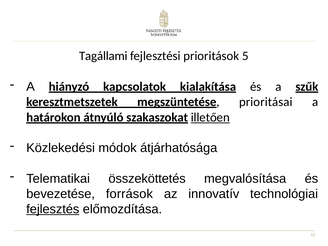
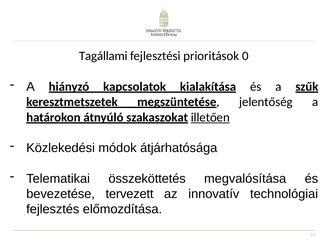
5: 5 -> 0 (245, 56)
prioritásai: prioritásai -> jelentőség (266, 102)
források: források -> tervezett (130, 194)
fejlesztés underline: present -> none (53, 209)
